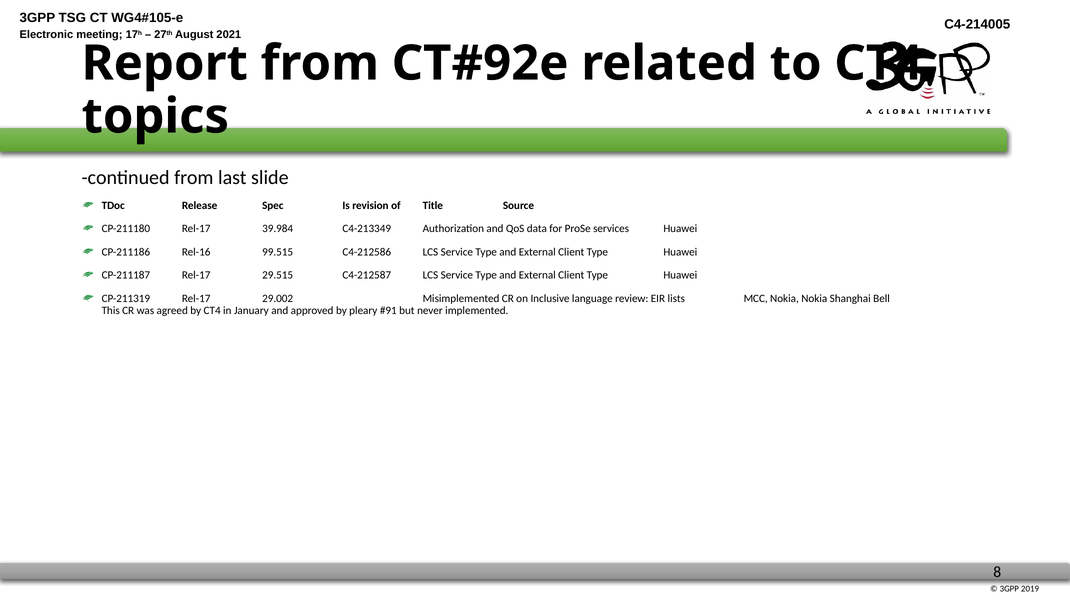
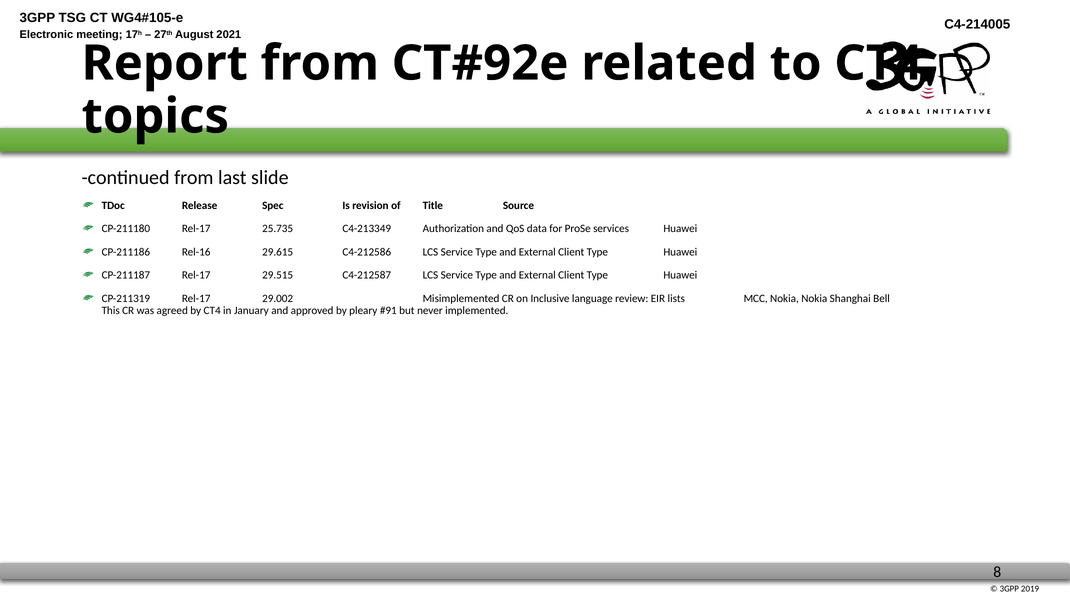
39.984: 39.984 -> 25.735 (278, 229)
99.515: 99.515 -> 29.615 (278, 252)
